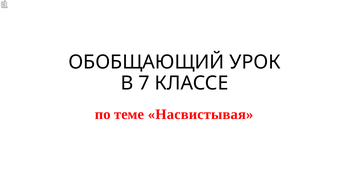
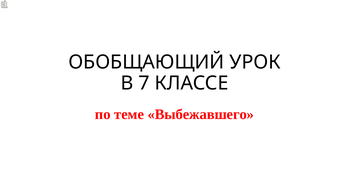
Насвистывая: Насвистывая -> Выбежавшего (201, 115)
